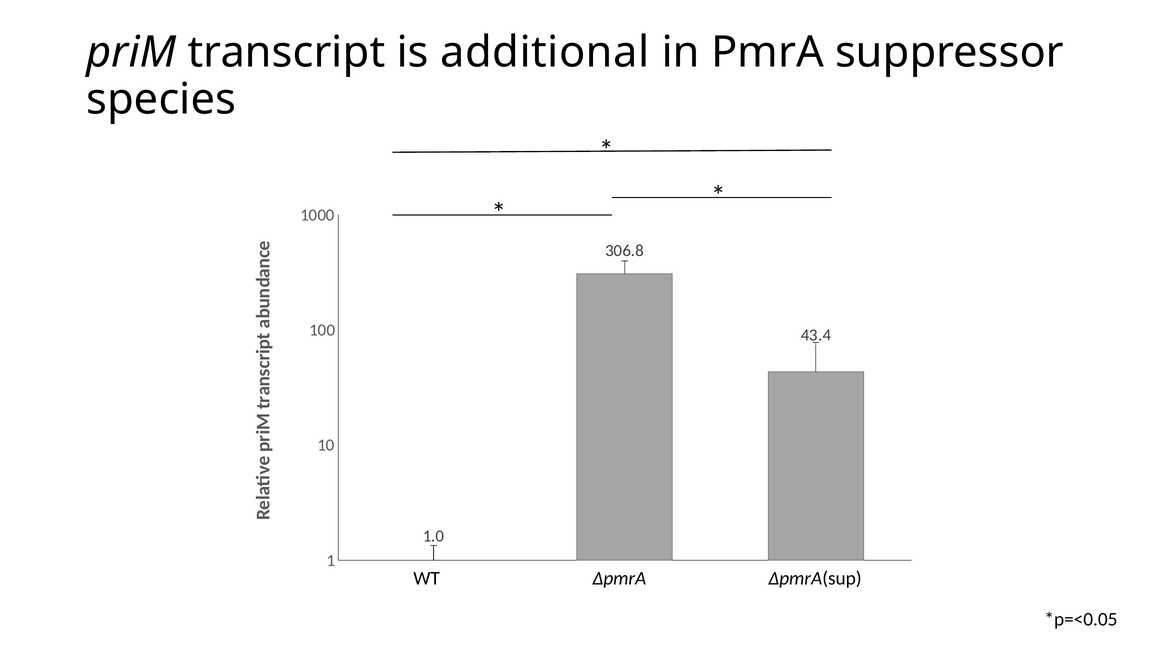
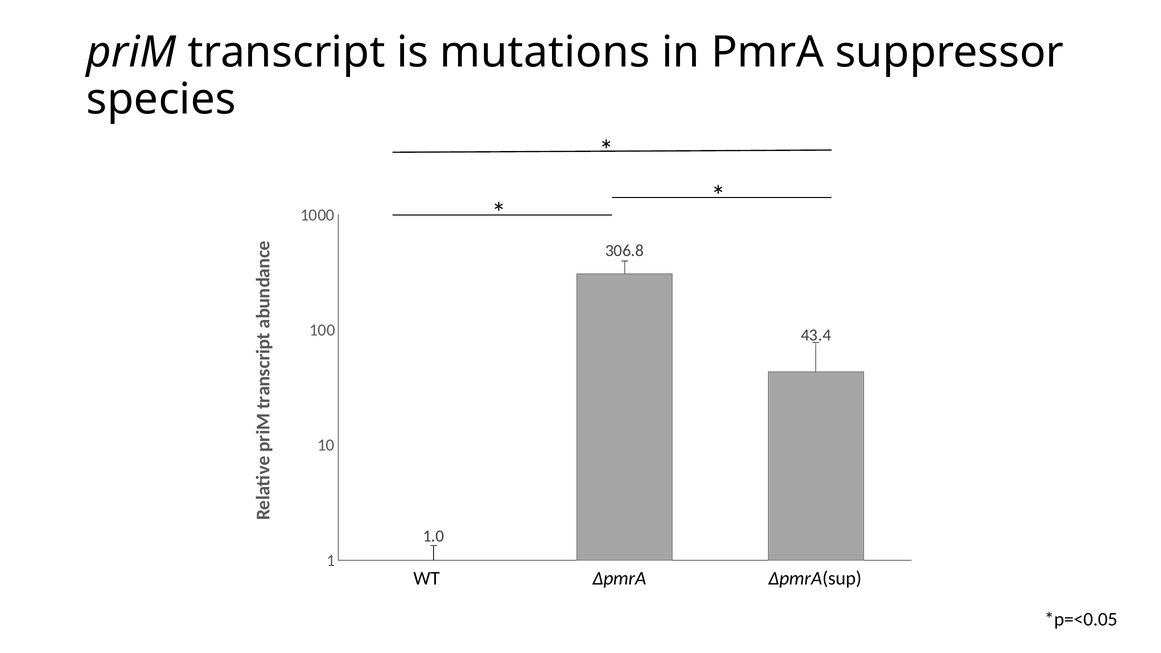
additional: additional -> mutations (545, 52)
